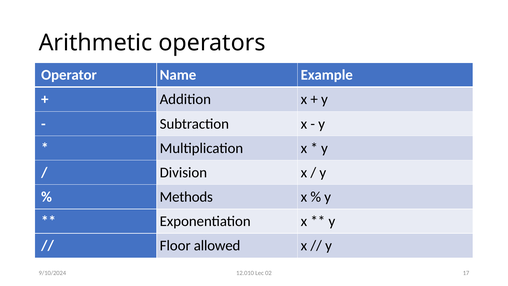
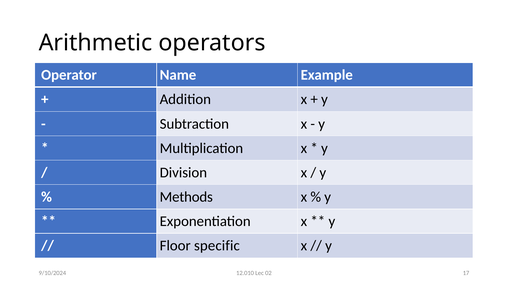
allowed: allowed -> specific (217, 245)
